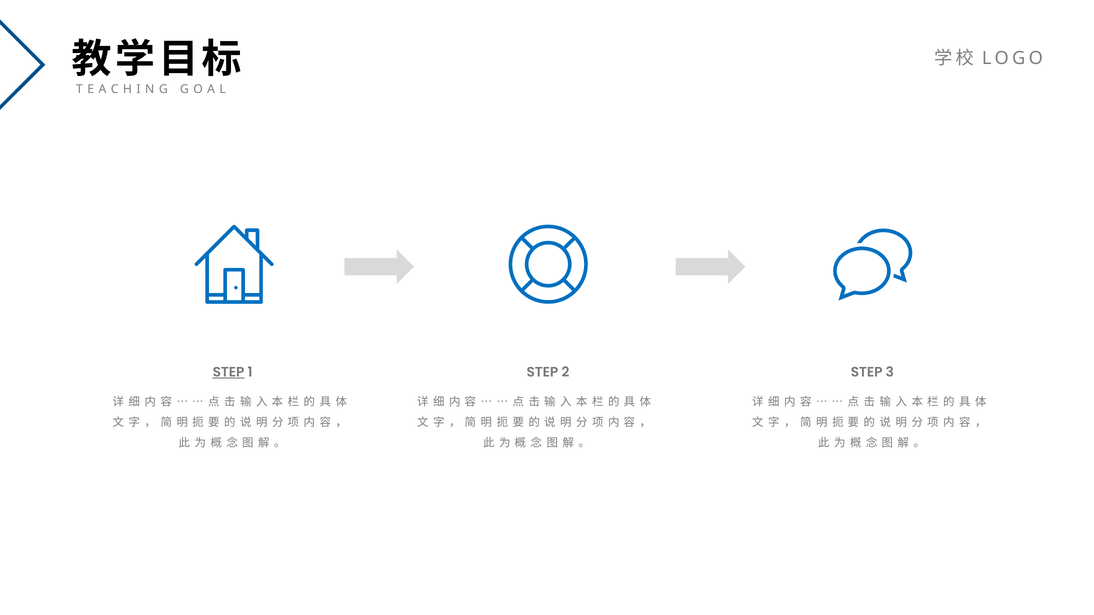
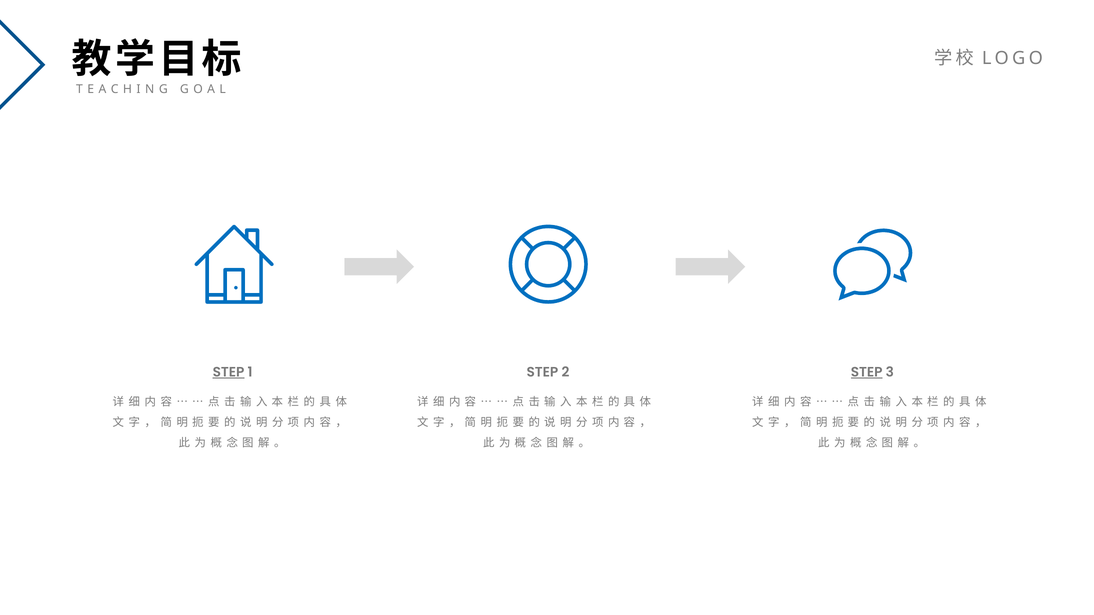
STEP underline: none -> present (867, 372)
